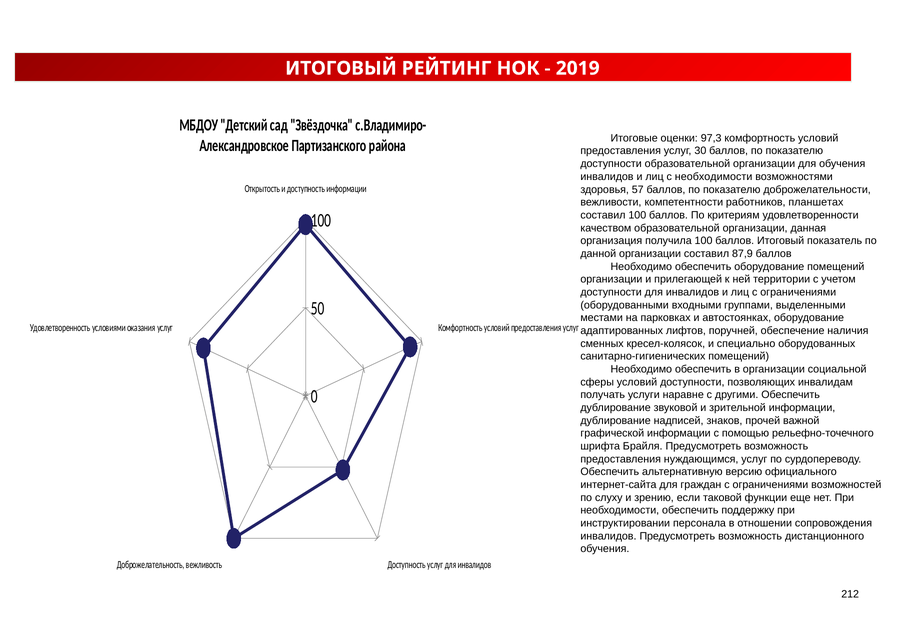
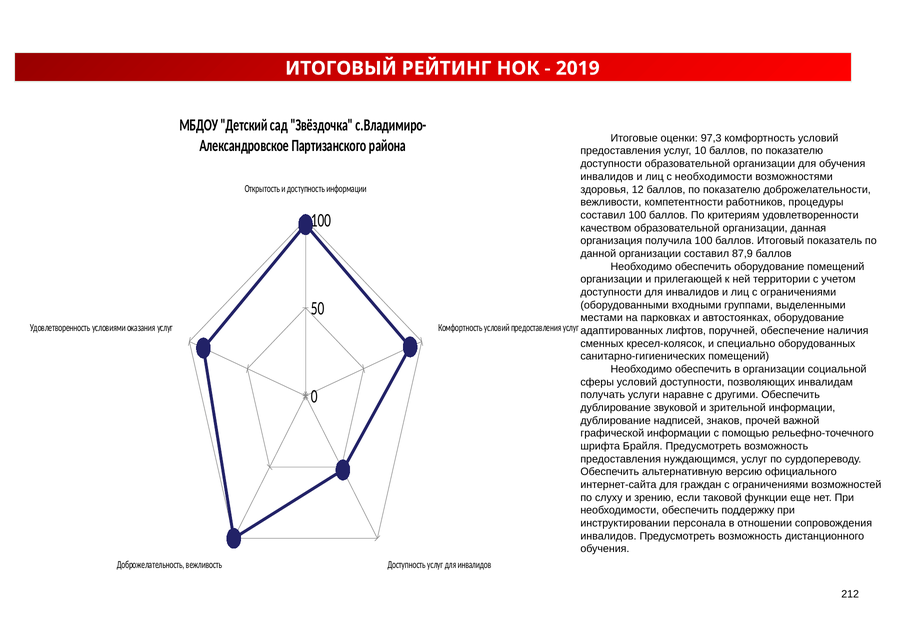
30: 30 -> 10 (700, 151)
57: 57 -> 12 (638, 189)
планшетах: планшетах -> процедуры (816, 202)
